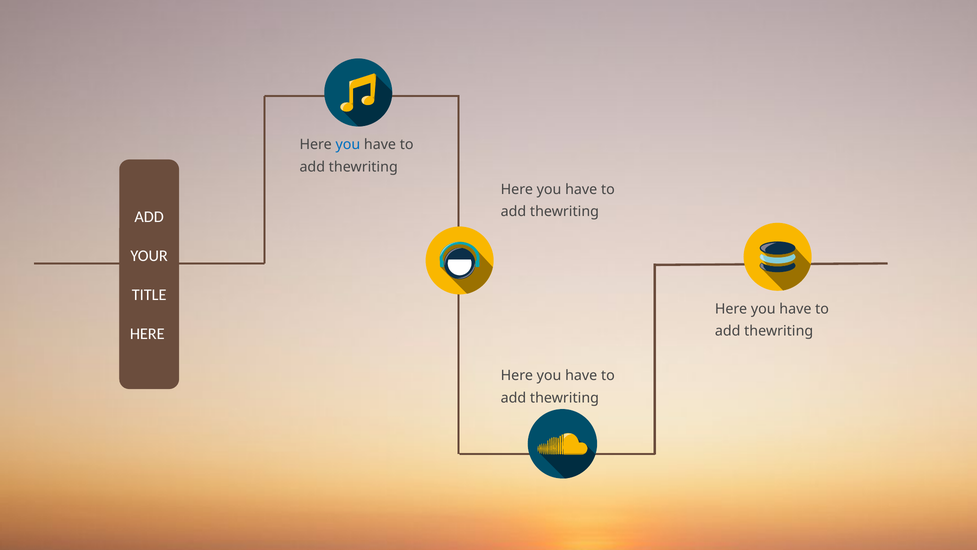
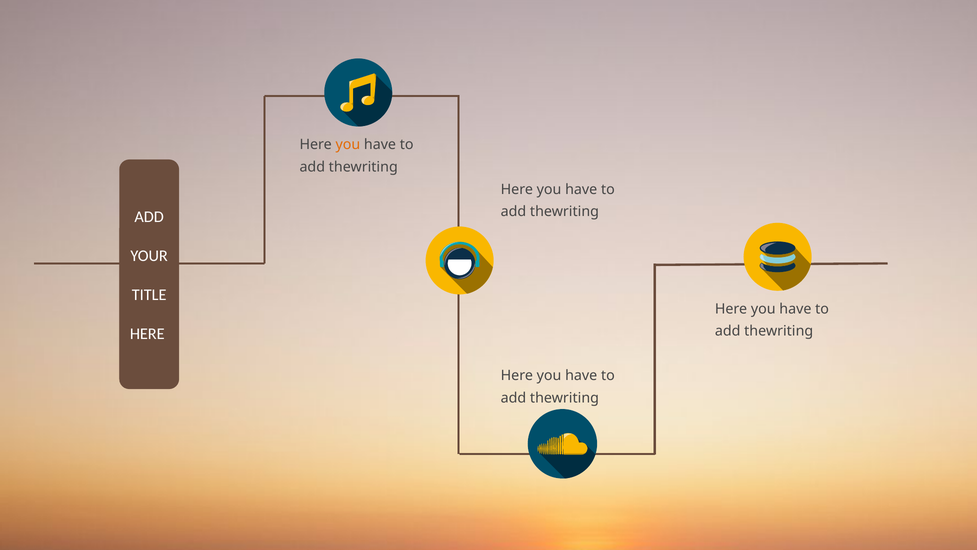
you colour: blue -> orange (348, 145)
